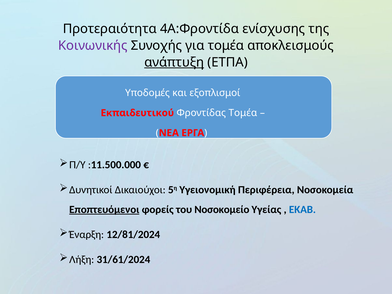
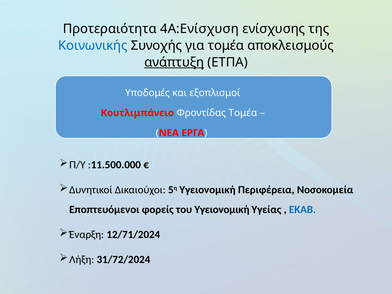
4Α:Φροντίδα: 4Α:Φροντίδα -> 4Α:Ενίσχυση (199, 29)
Κοινωνικής colour: purple -> blue (93, 46)
Εκπαιδευτικού: Εκπαιδευτικού -> Κουτλιμπάνειο (137, 113)
Εποπτευόμενοι underline: present -> none (104, 209)
του Νοσοκομείο: Νοσοκομείο -> Υγειονομική (222, 209)
12/81/2024: 12/81/2024 -> 12/71/2024 (133, 234)
31/61/2024: 31/61/2024 -> 31/72/2024 (123, 260)
